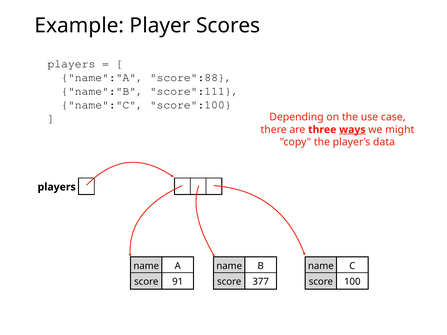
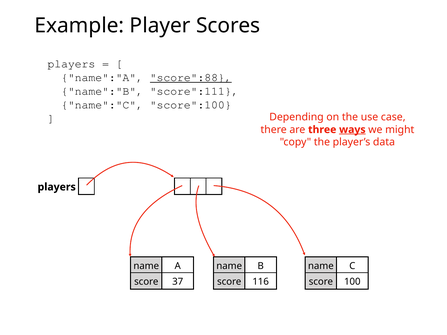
score":88 underline: none -> present (191, 78)
91: 91 -> 37 (178, 282)
377: 377 -> 116 (261, 282)
